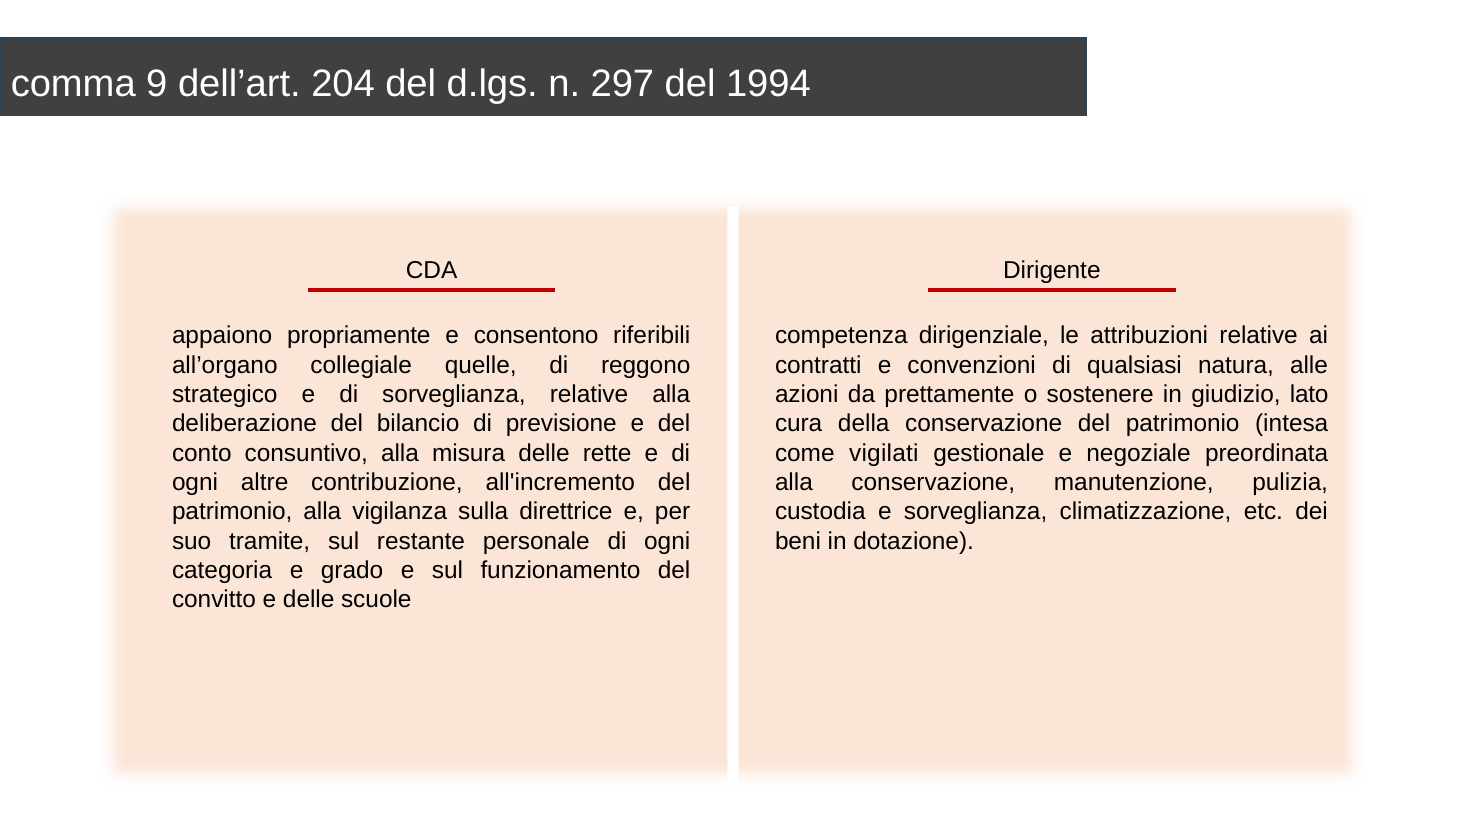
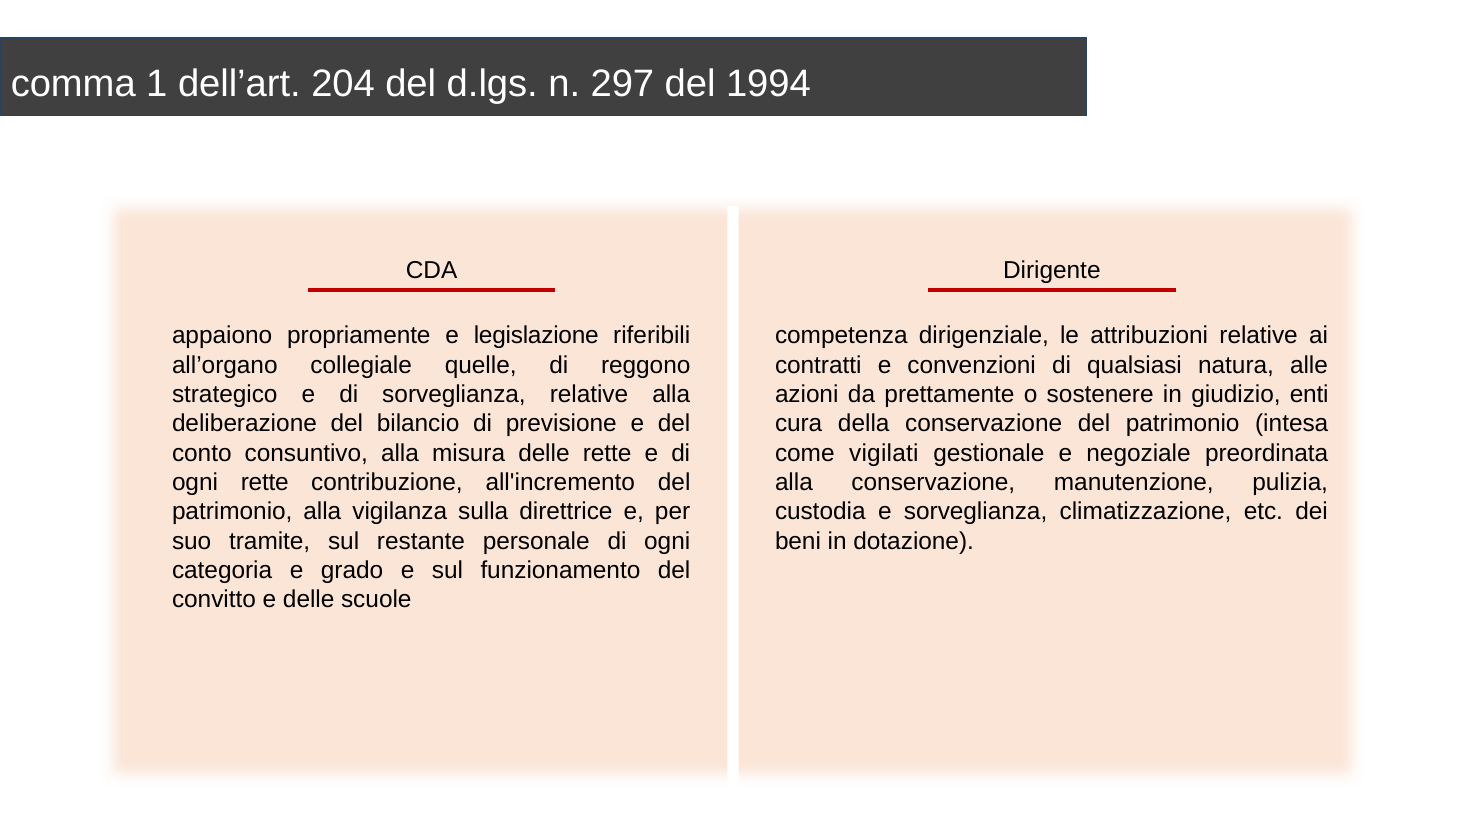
9: 9 -> 1 (157, 84)
consentono: consentono -> legislazione (536, 336)
lato: lato -> enti (1309, 394)
ogni altre: altre -> rette (265, 482)
